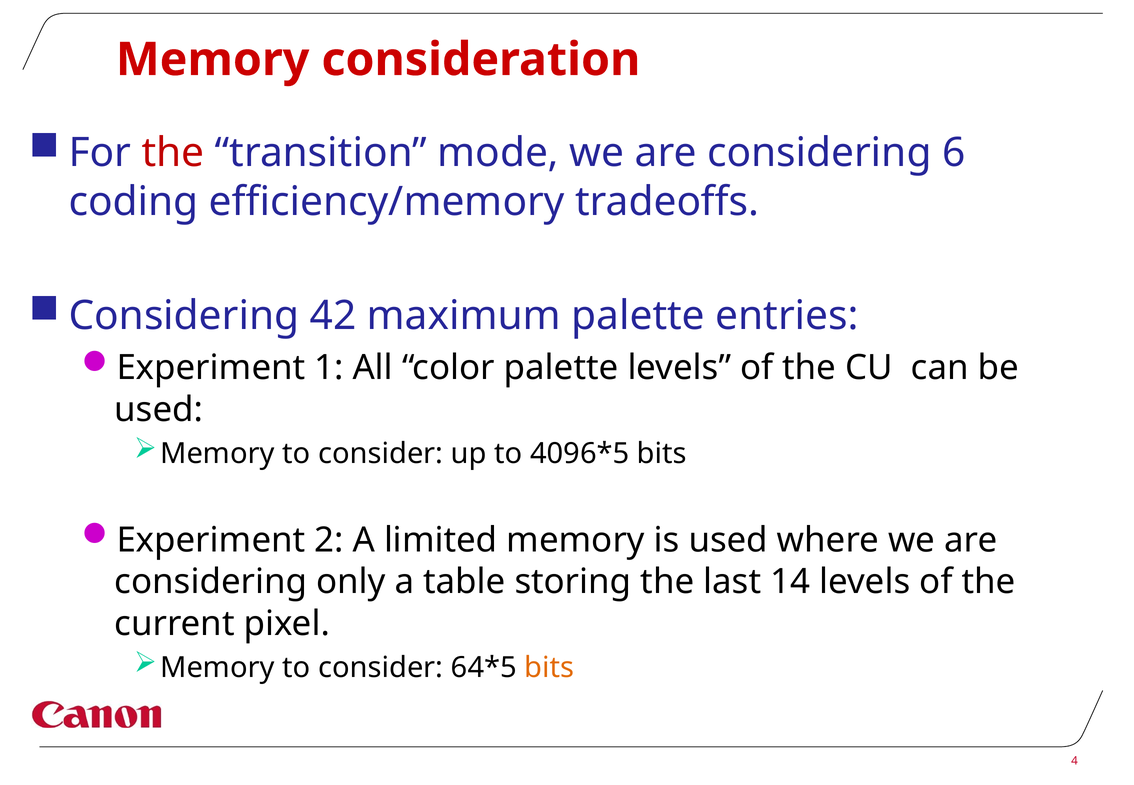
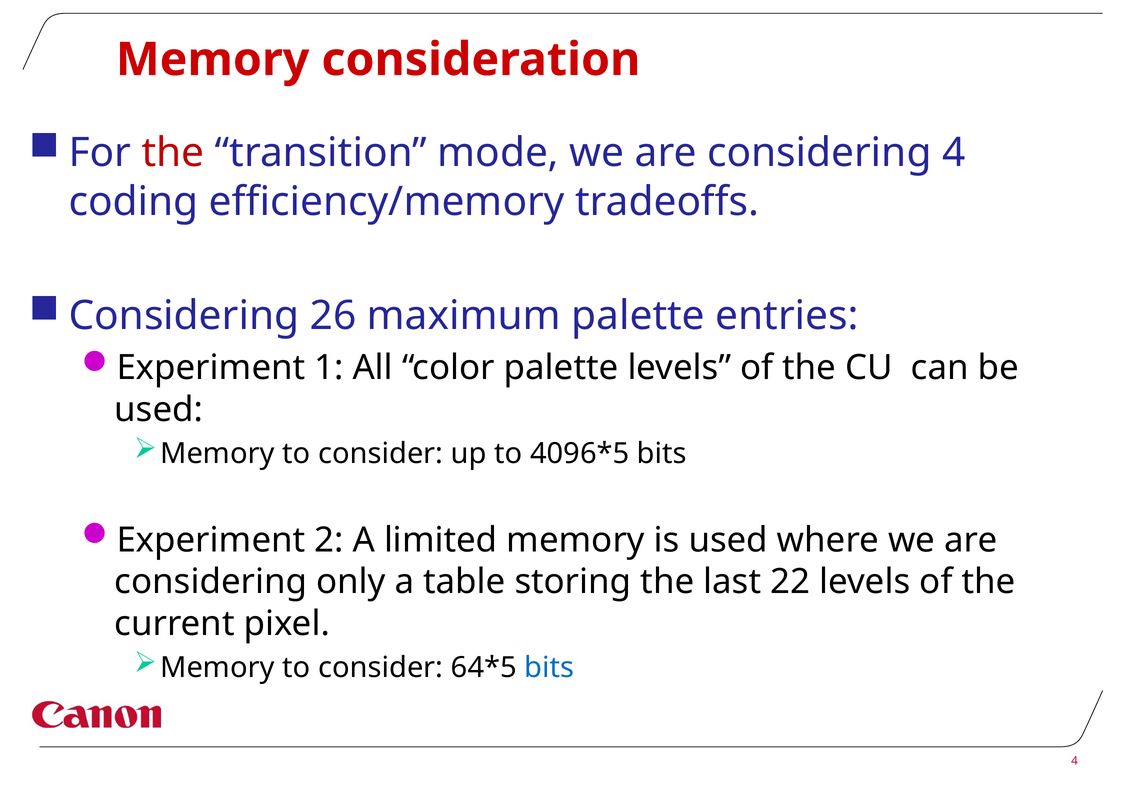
considering 6: 6 -> 4 (954, 153)
42: 42 -> 26 (333, 316)
14: 14 -> 22 (790, 582)
bits colour: orange -> blue (549, 668)
